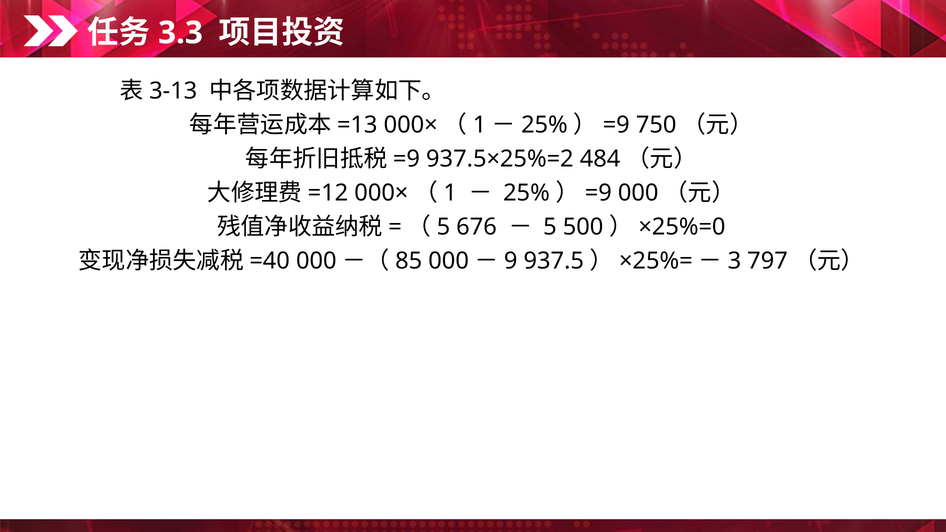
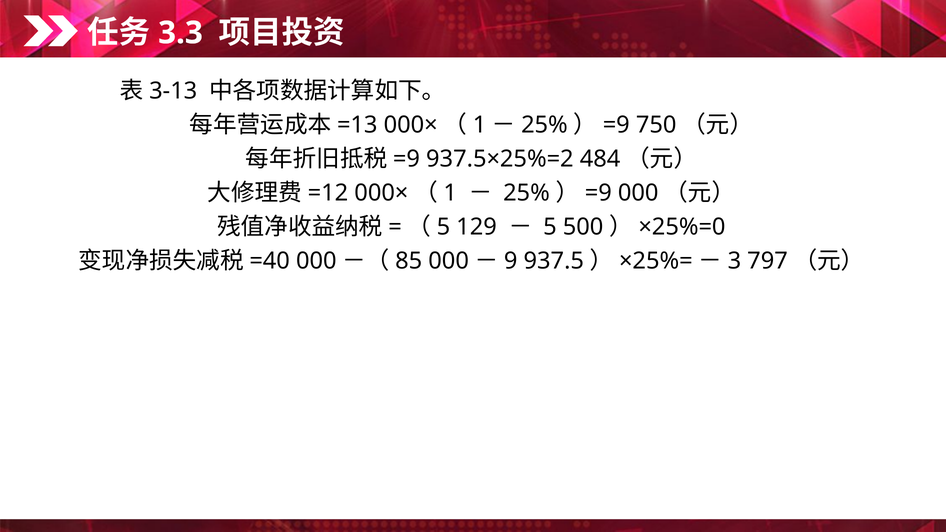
676: 676 -> 129 (477, 227)
